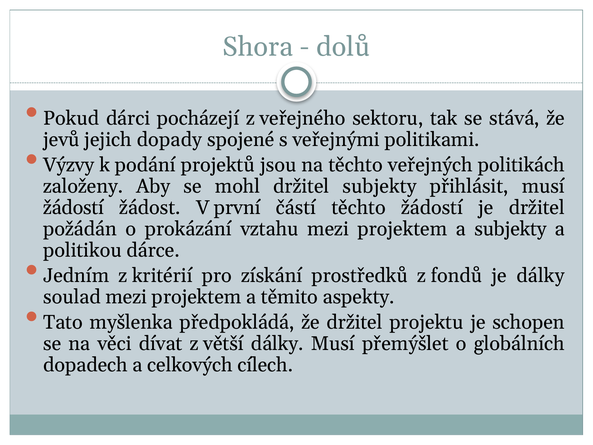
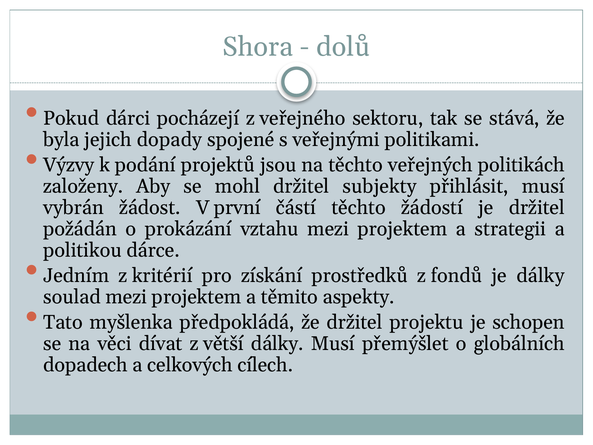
jevů: jevů -> byla (61, 139)
žádostí: žádostí -> vybrán (73, 207)
a subjekty: subjekty -> strategii (510, 229)
